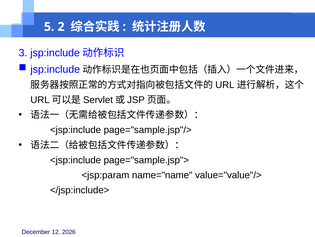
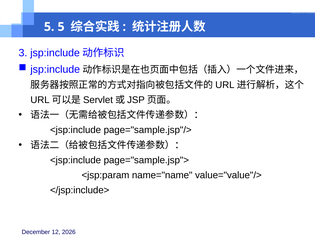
5 2: 2 -> 5 (61, 27)
